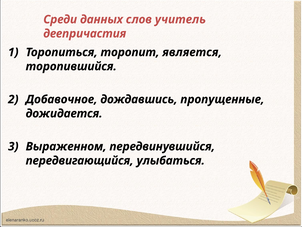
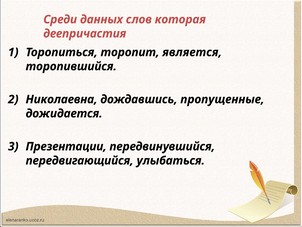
учитель: учитель -> которая (180, 19)
Добавочное: Добавочное -> Николаевна (62, 99)
Выраженном: Выраженном -> Презентации (66, 146)
